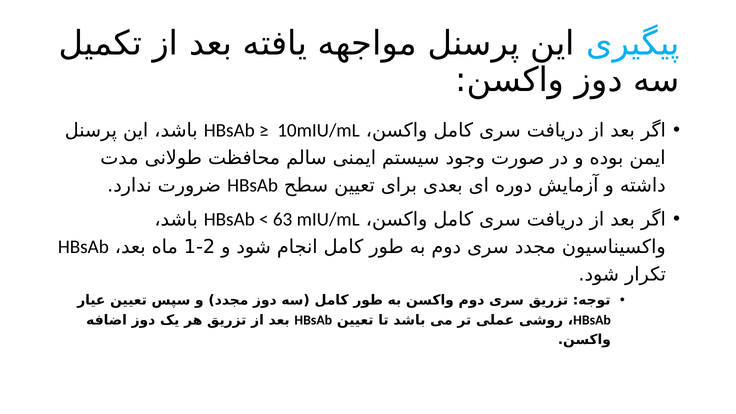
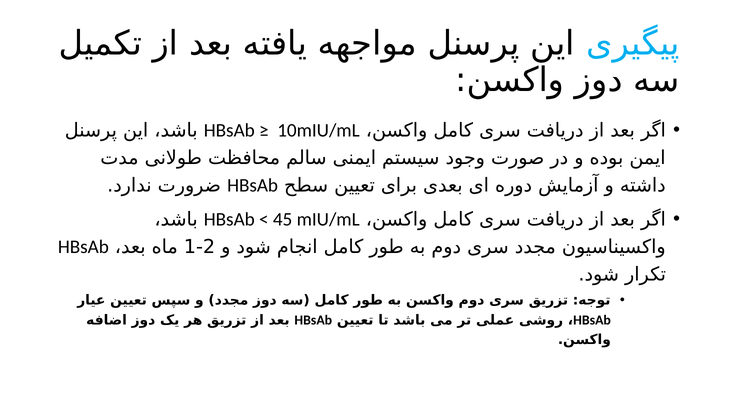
63: 63 -> 45 (283, 219)
